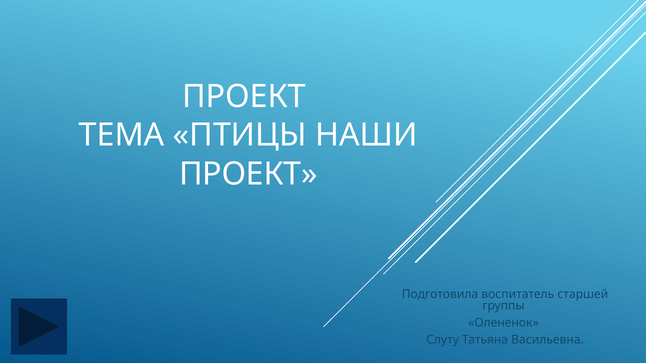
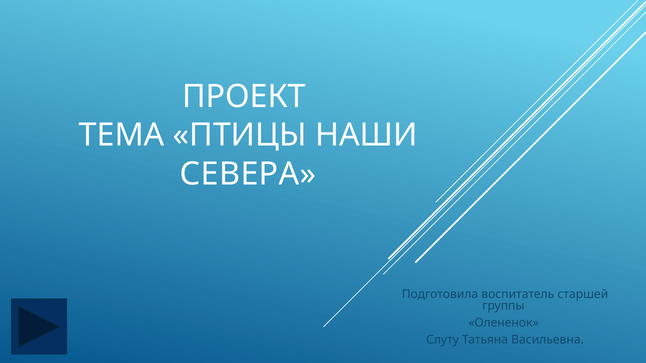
ПРОЕКТ: ПРОЕКТ -> СЕВЕРА (248, 174)
